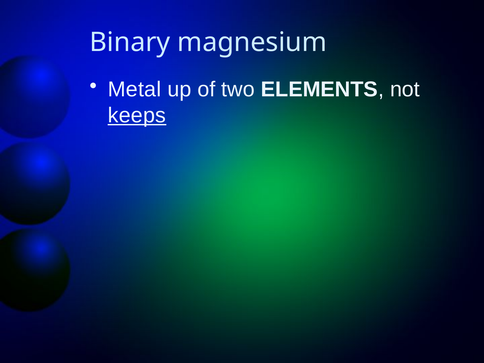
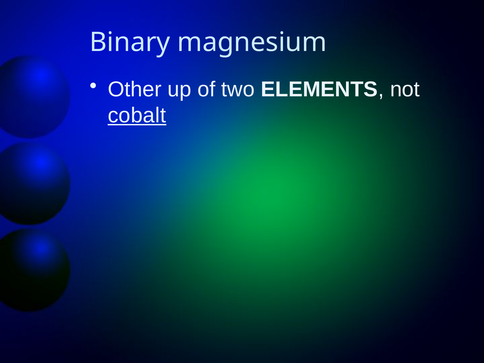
Metal: Metal -> Other (135, 89)
keeps: keeps -> cobalt (137, 115)
